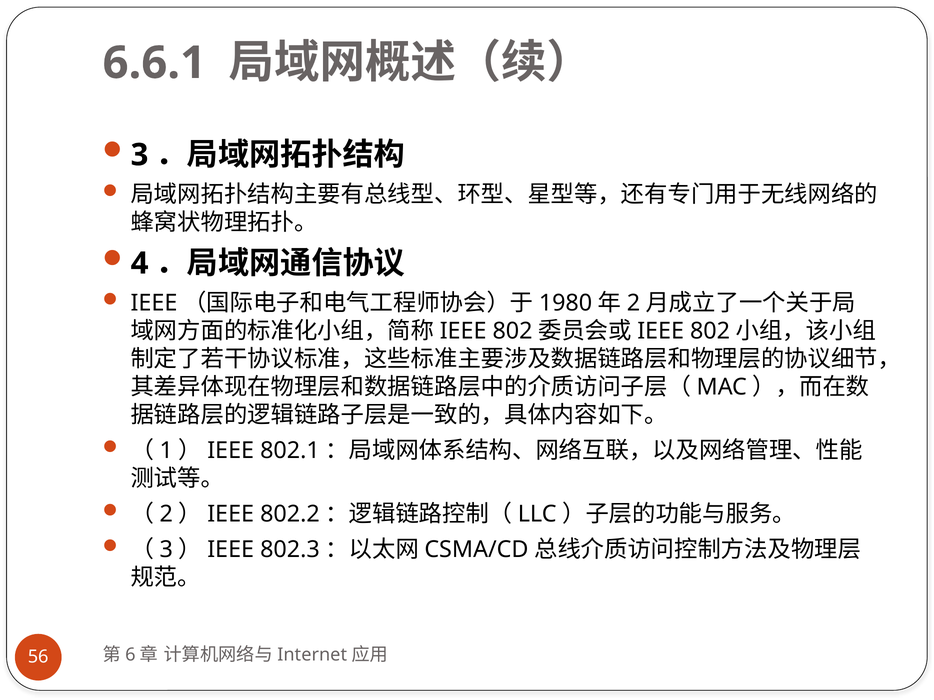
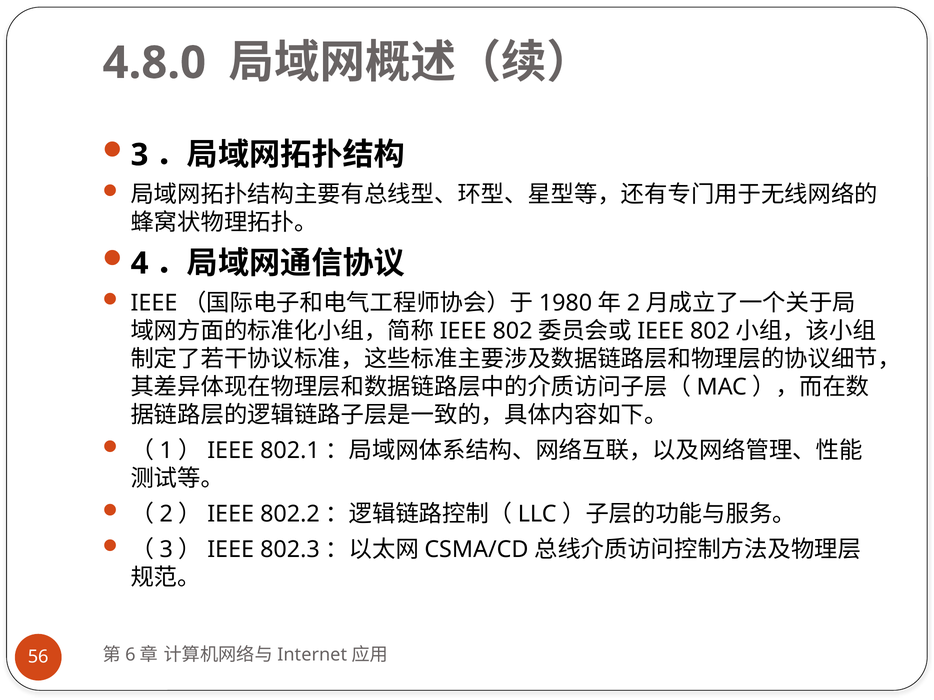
6.6.1: 6.6.1 -> 4.8.0 (154, 63)
